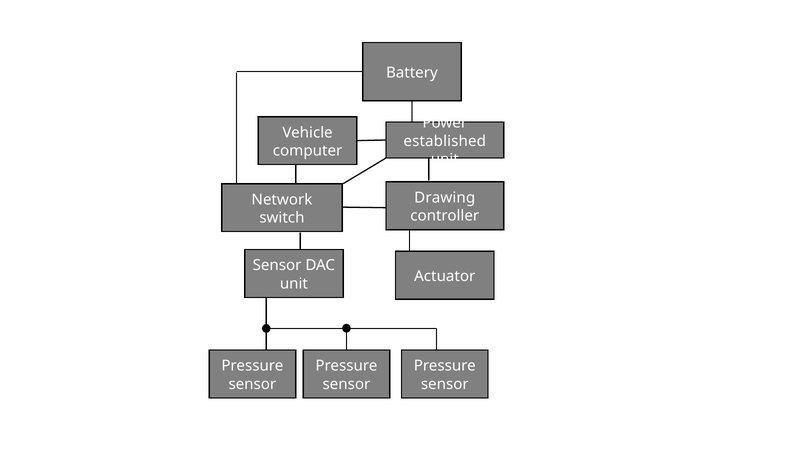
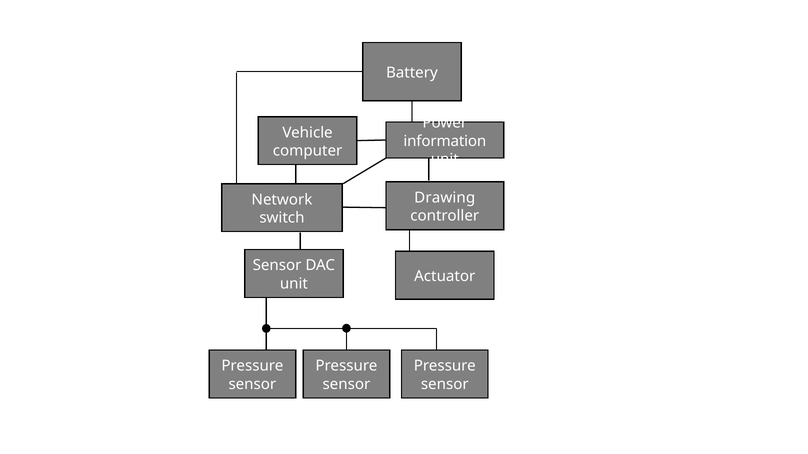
established: established -> information (445, 141)
